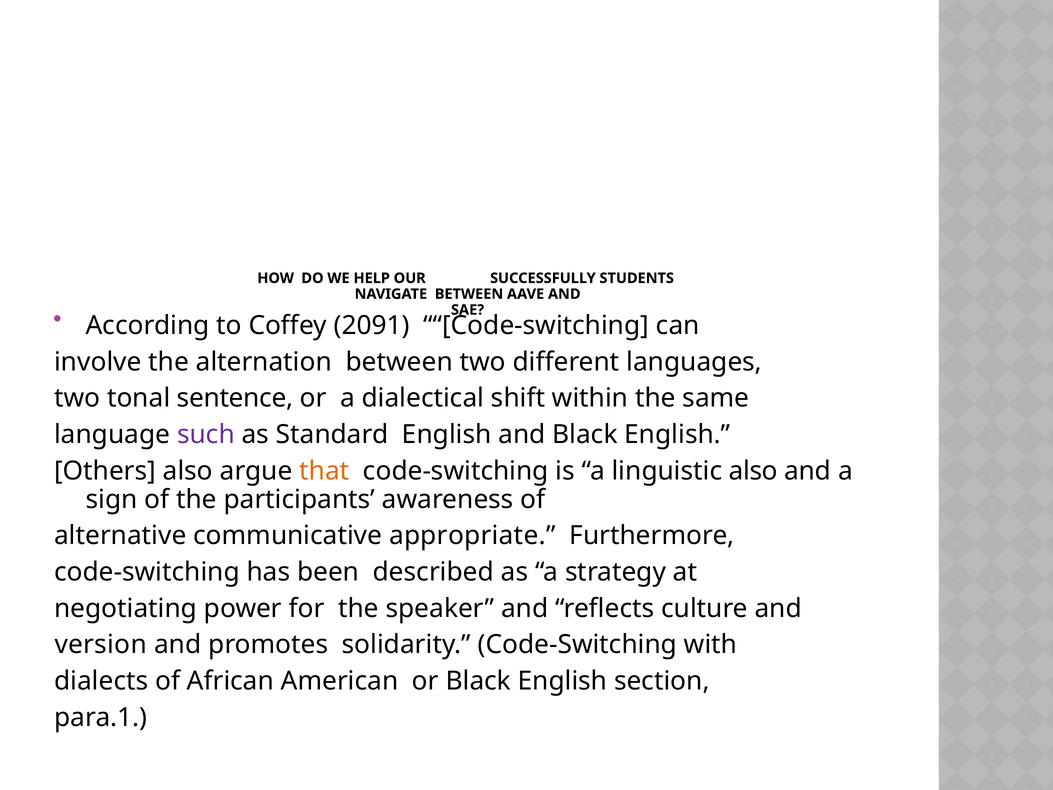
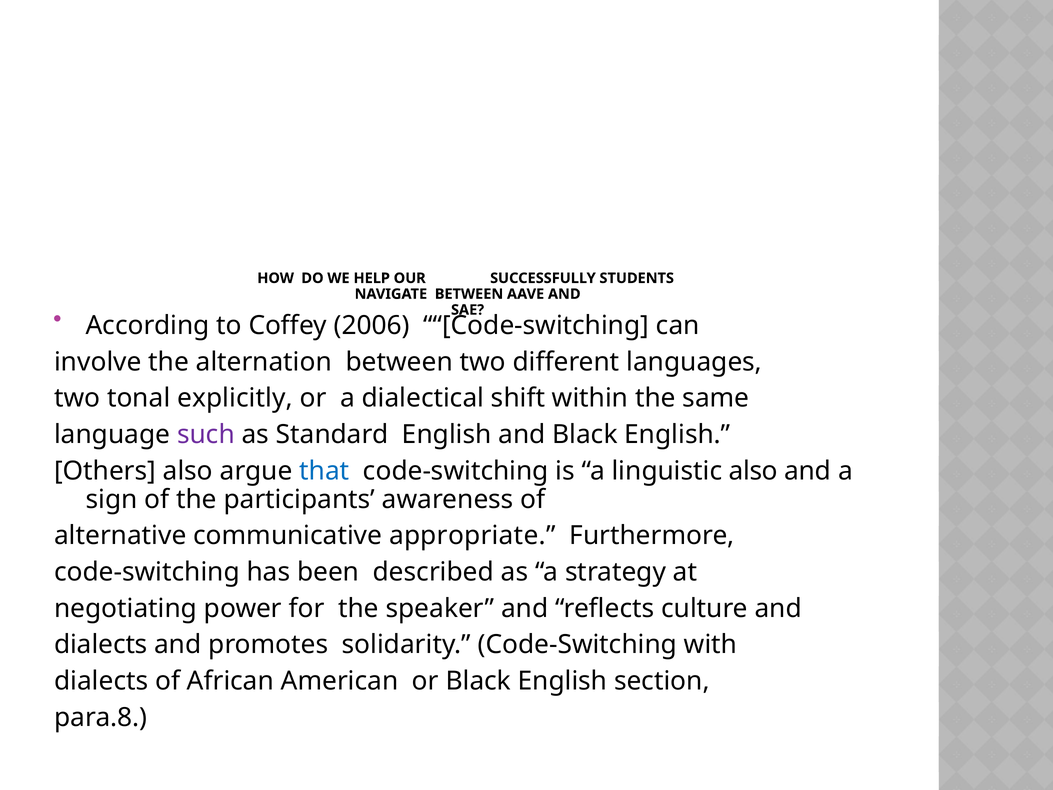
2091: 2091 -> 2006 (372, 325)
sentence: sentence -> explicitly (235, 398)
that colour: orange -> blue (324, 471)
version: version -> dialects (101, 644)
para.1: para.1 -> para.8 (101, 717)
